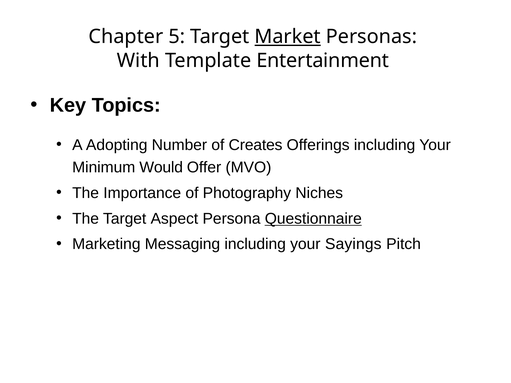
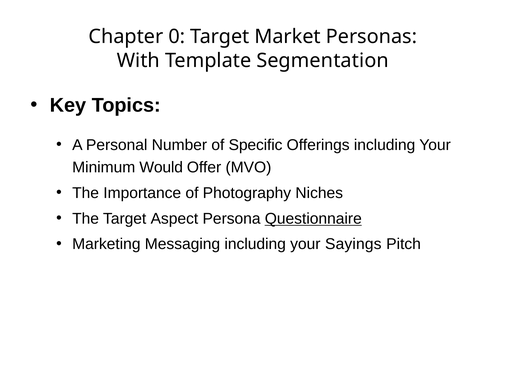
5: 5 -> 0 (177, 37)
Market underline: present -> none (288, 37)
Entertainment: Entertainment -> Segmentation (323, 61)
Adopting: Adopting -> Personal (117, 145)
Creates: Creates -> Specific (256, 145)
